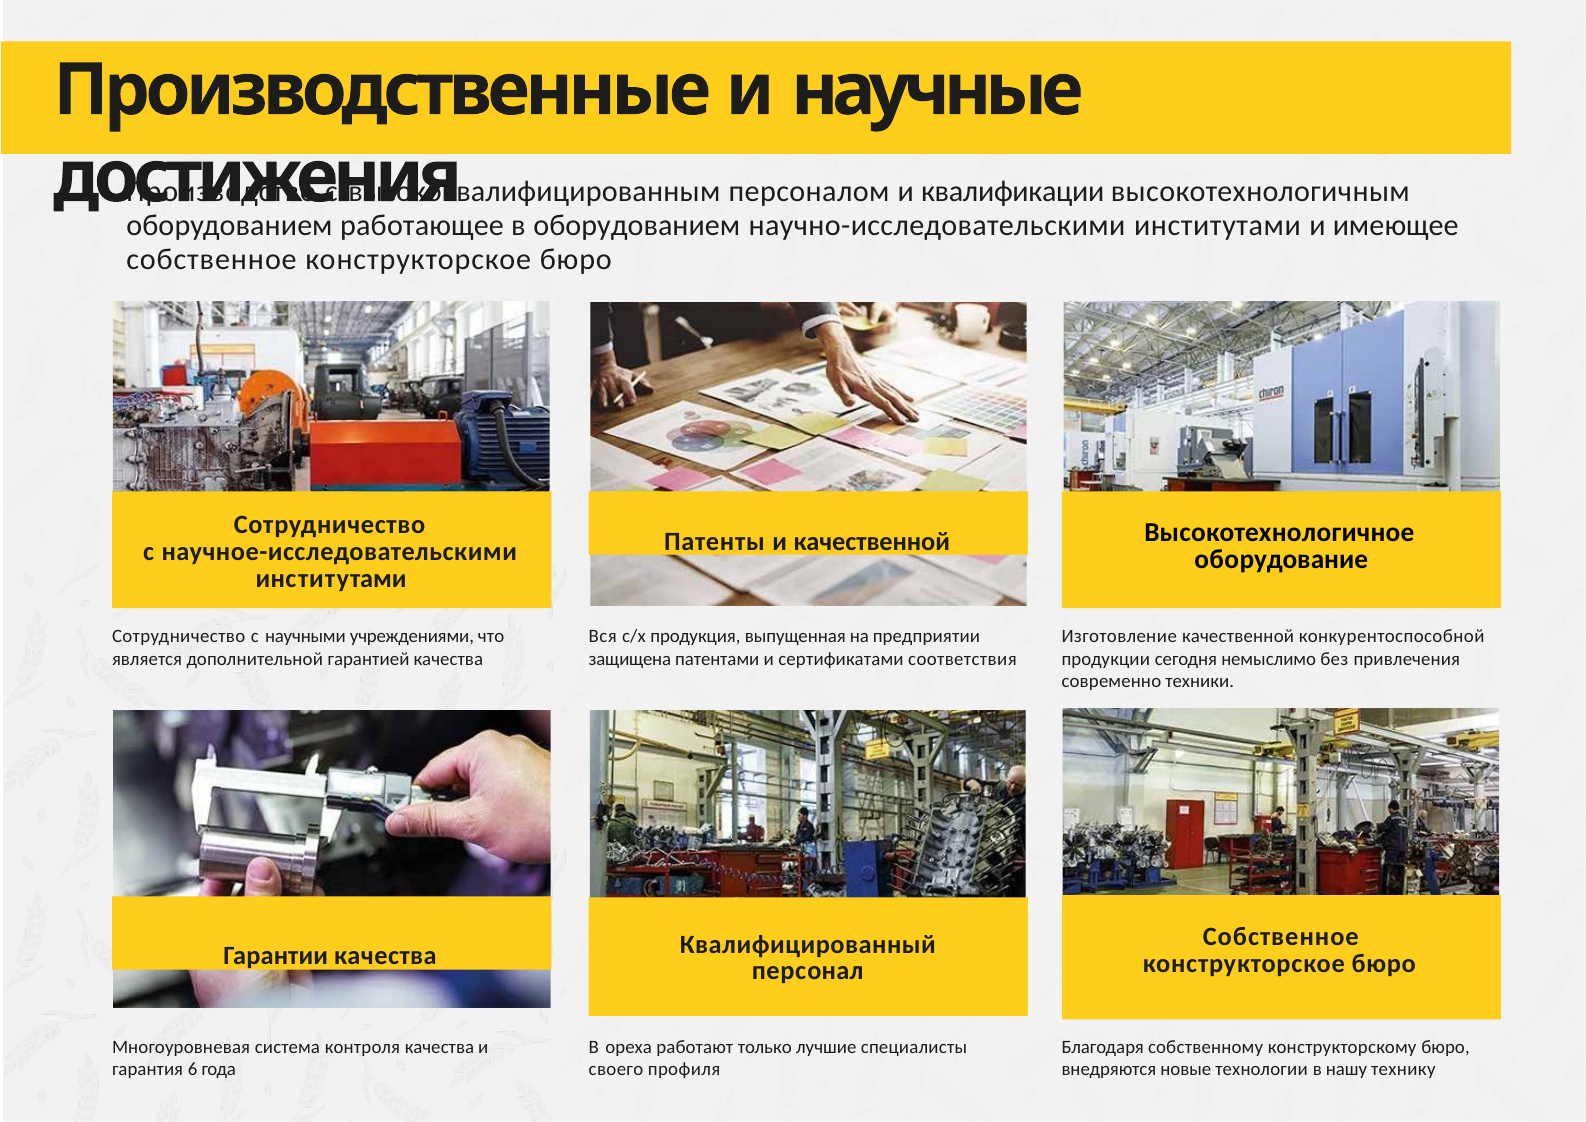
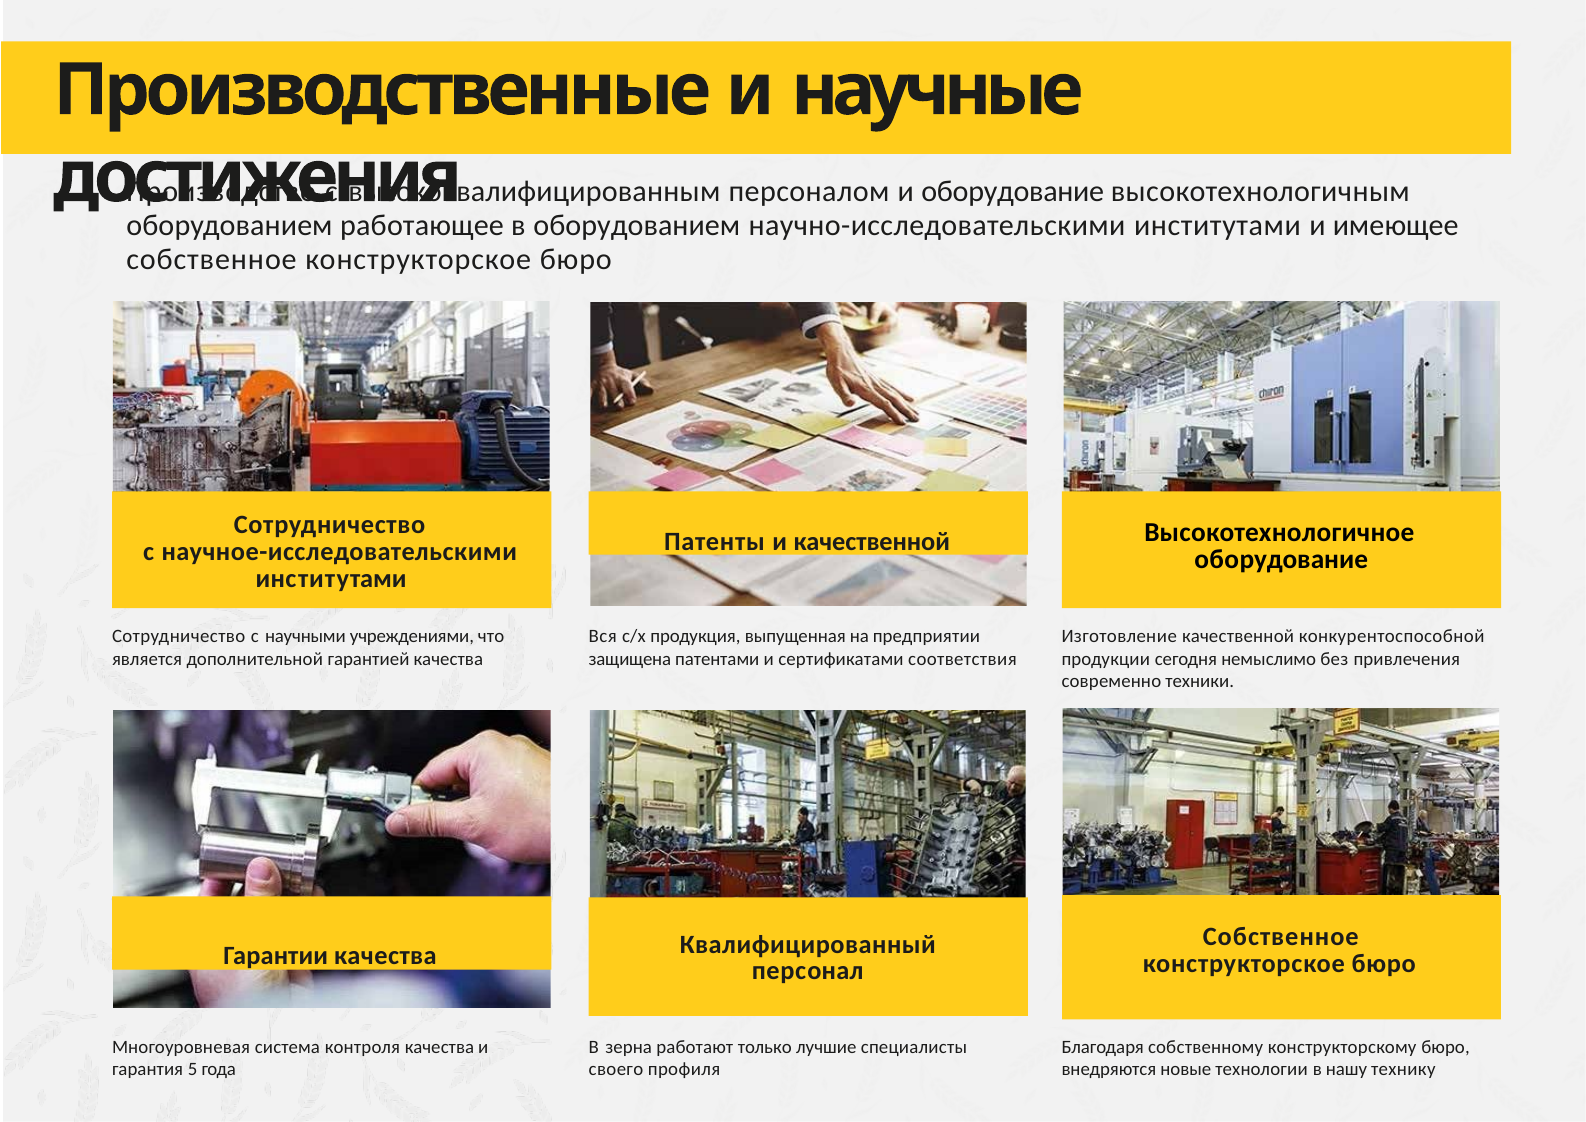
и квалификации: квалификации -> оборудование (1013, 192)
ореха: ореха -> зерна (629, 1047)
6: 6 -> 5 (193, 1069)
